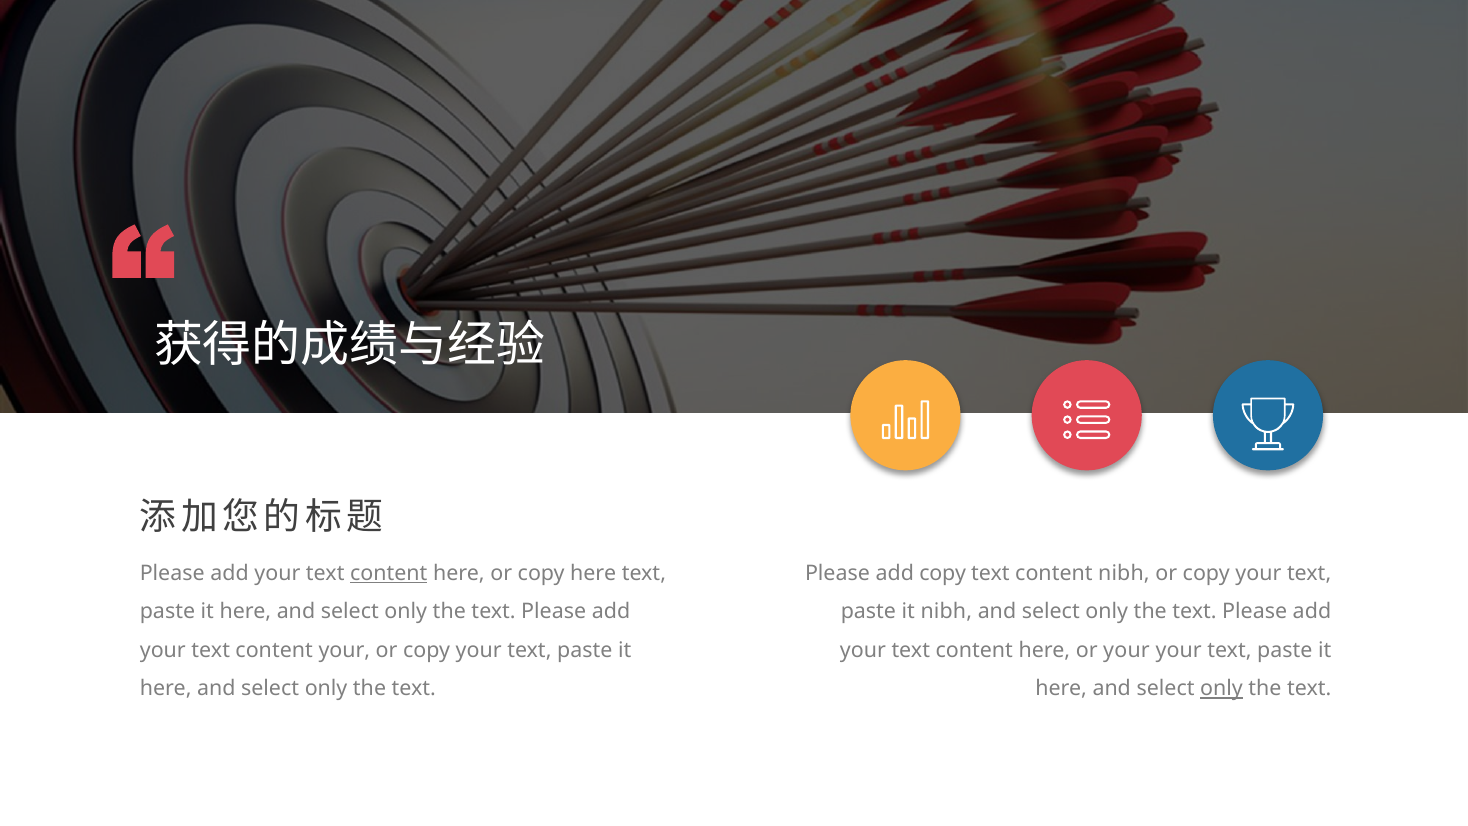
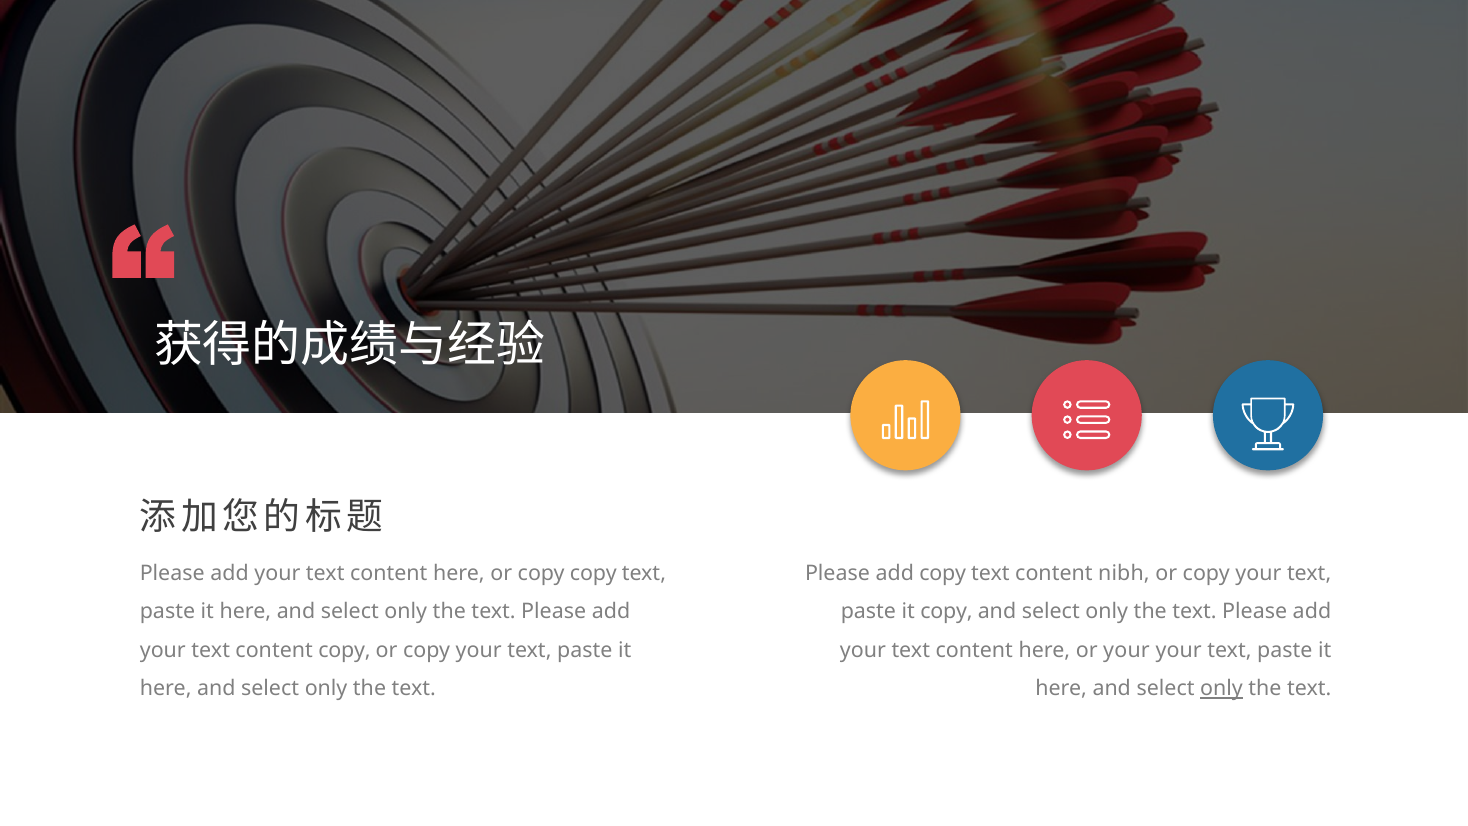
content underline: present -> none (389, 573)
copy here: here -> copy (593, 573)
it nibh: nibh -> copy (946, 612)
content your: your -> copy (344, 650)
